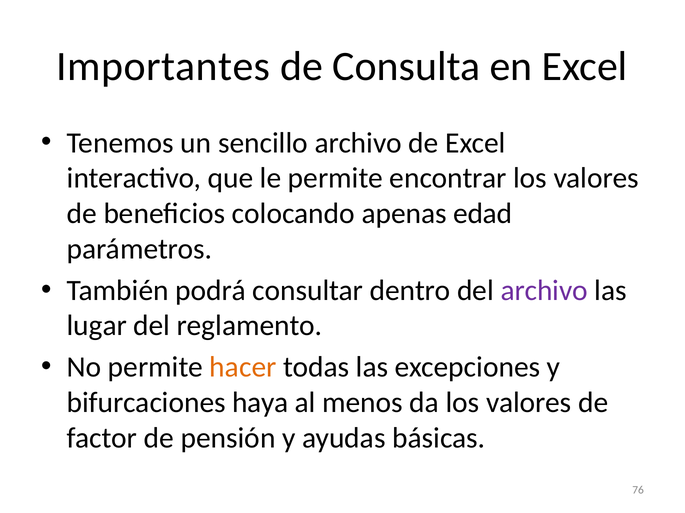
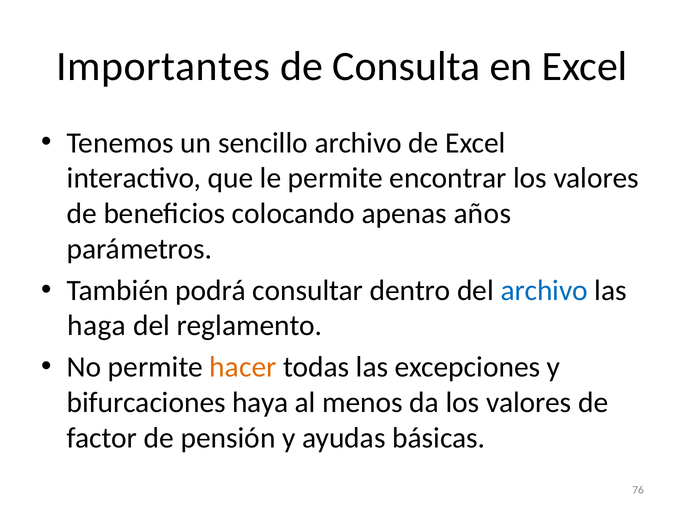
edad: edad -> años (482, 214)
archivo colour: purple -> blue (544, 291)
lugar: lugar -> haga (97, 326)
